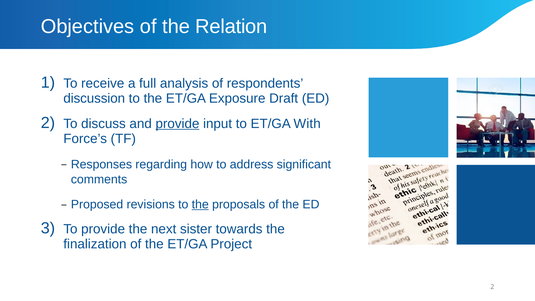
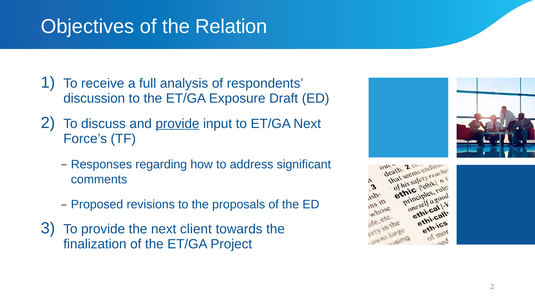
ET/GA With: With -> Next (307, 124)
the underline: present -> none (200, 204)
sister: sister -> client (196, 229)
